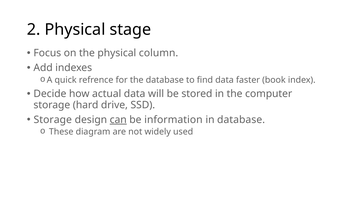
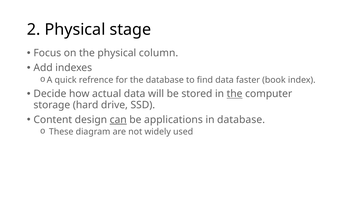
the underline: none -> present (235, 94)
Storage: Storage -> Content (53, 120)
information: information -> applications (173, 120)
